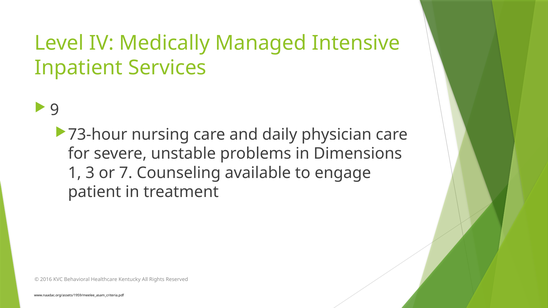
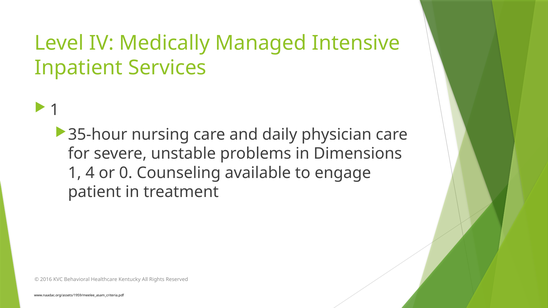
9: 9 -> 1 (55, 110)
73-hour: 73-hour -> 35-hour (98, 135)
3: 3 -> 4 (90, 173)
7: 7 -> 0 (126, 173)
